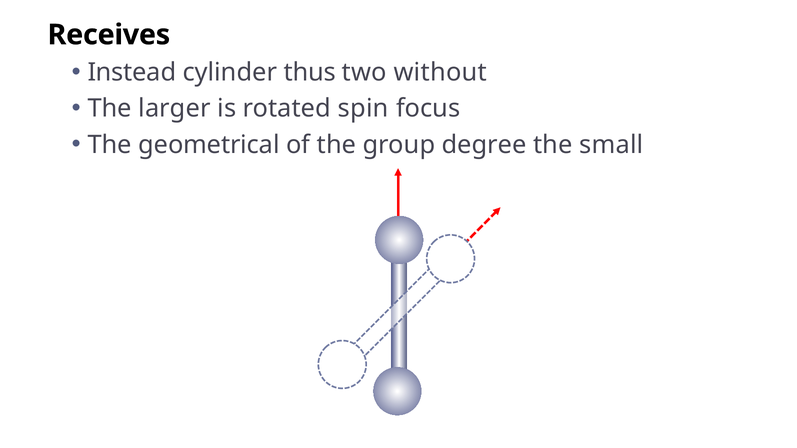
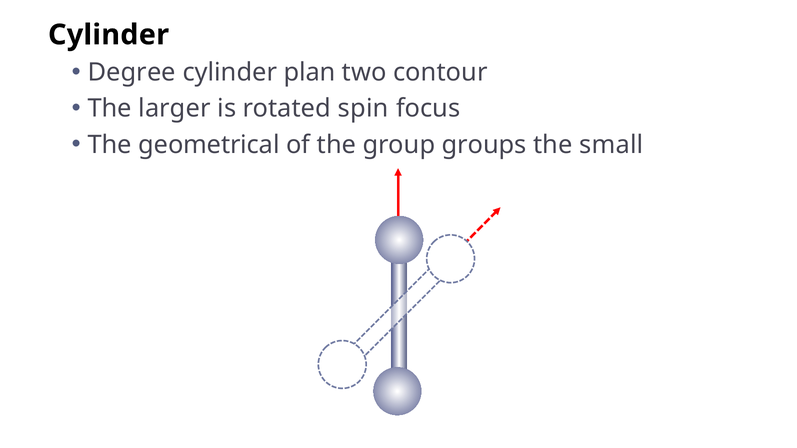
Receives: Receives -> Cylinder (109, 35)
Instead: Instead -> Degree (132, 73)
thus: thus -> plan (310, 73)
without: without -> contour (440, 73)
degree: degree -> groups (484, 145)
